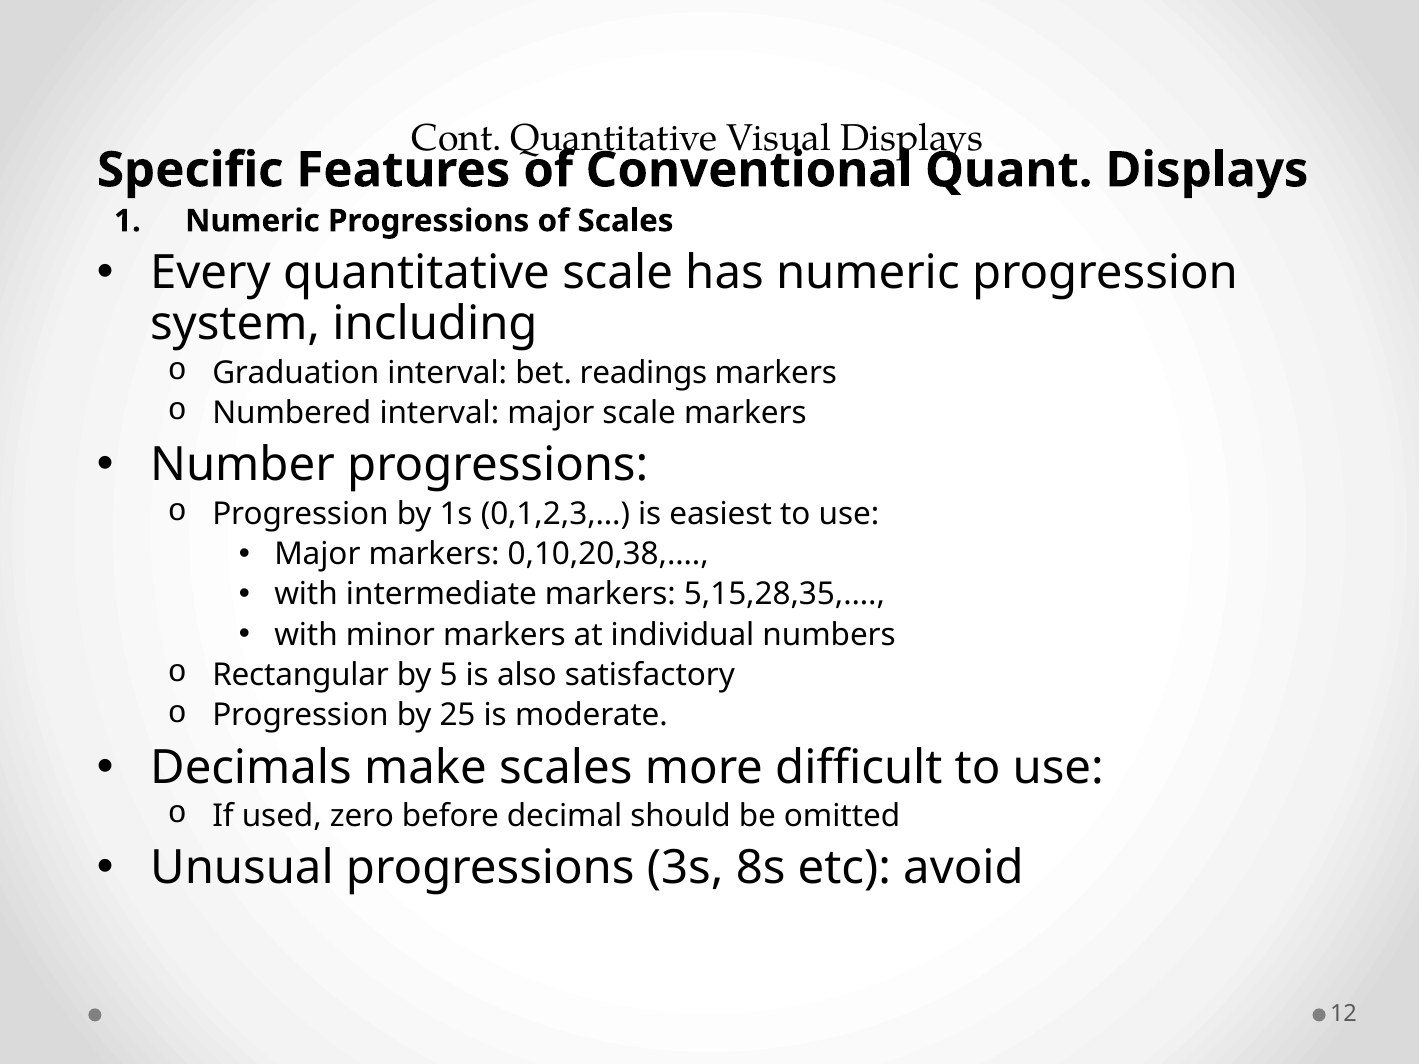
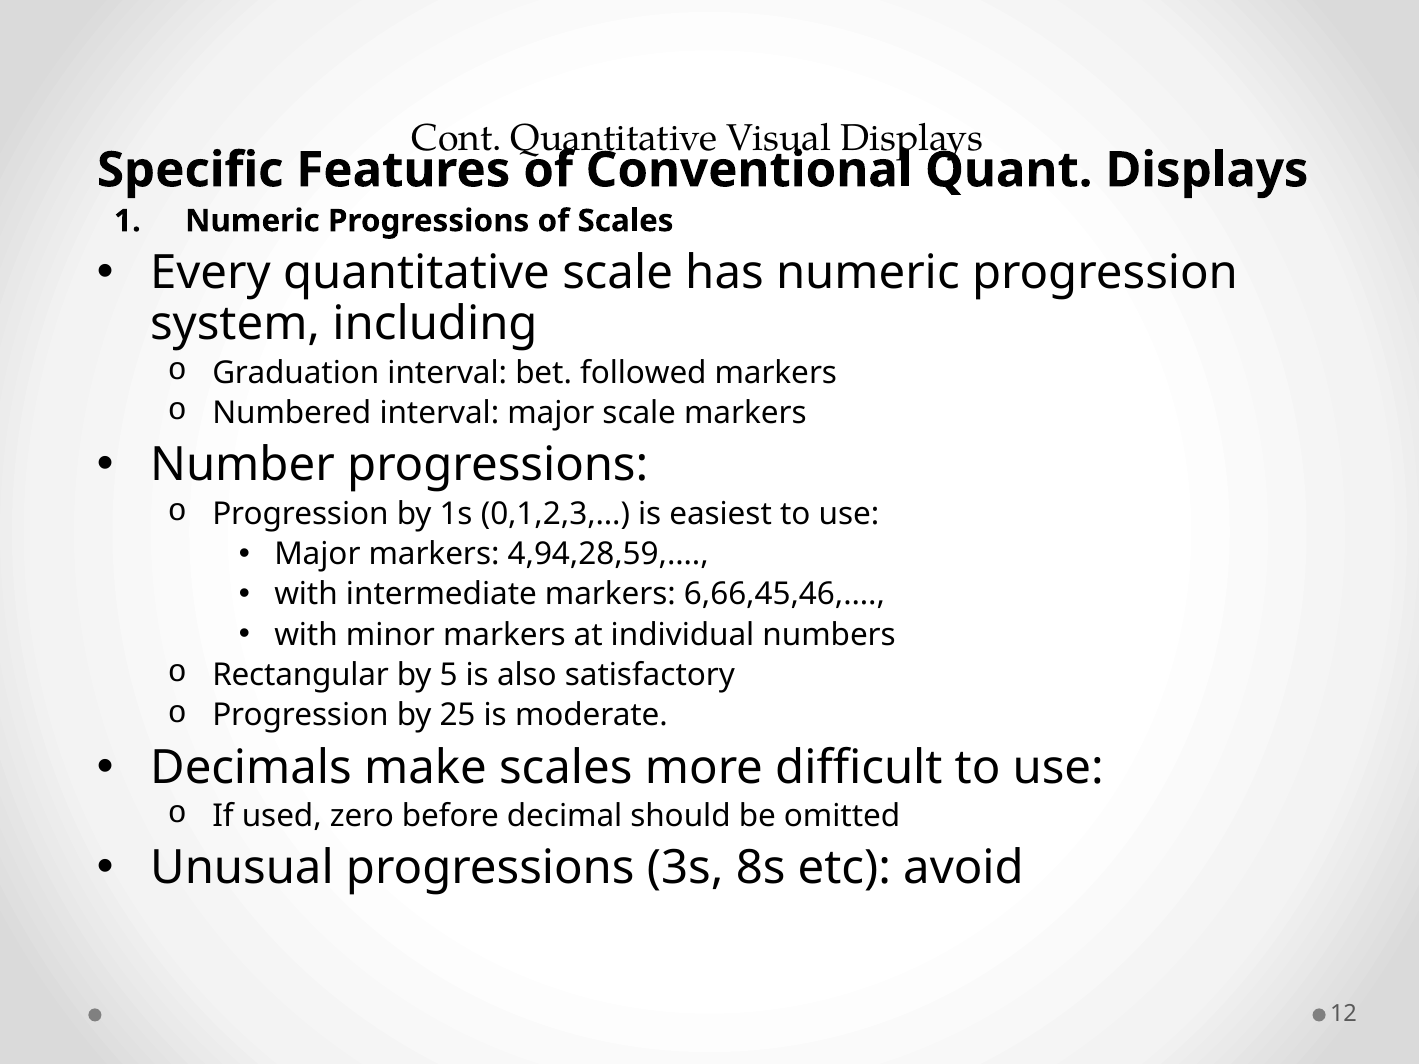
readings: readings -> followed (643, 373)
0,10,20,38,…: 0,10,20,38,… -> 4,94,28,59,… (608, 554)
5,15,28,35,…: 5,15,28,35,… -> 6,66,45,46,… (784, 595)
